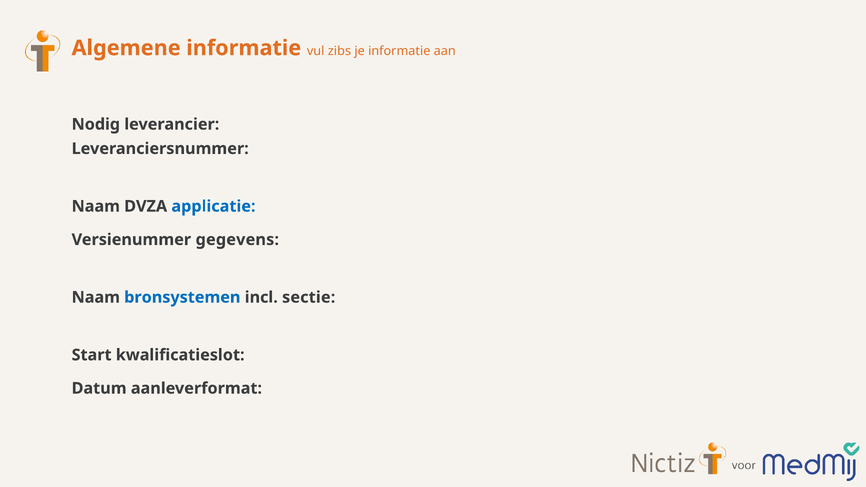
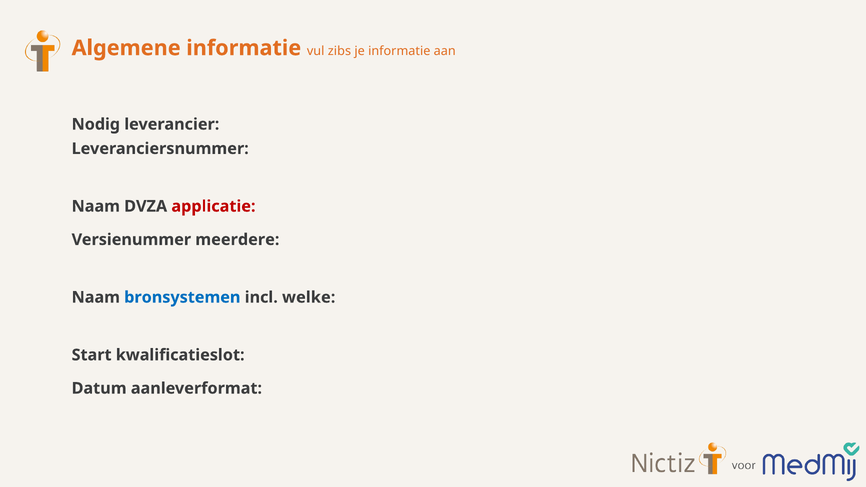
applicatie colour: blue -> red (213, 206)
gegevens: gegevens -> meerdere (237, 240)
sectie: sectie -> welke (309, 297)
